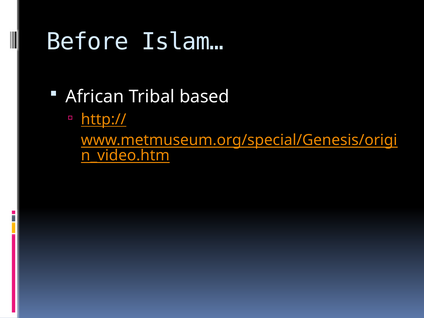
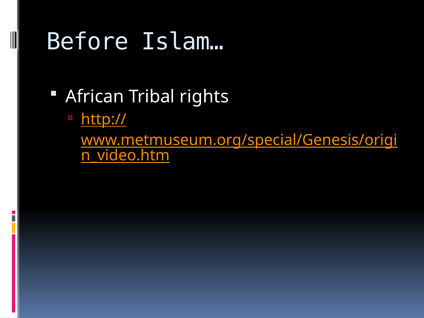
based: based -> rights (204, 97)
